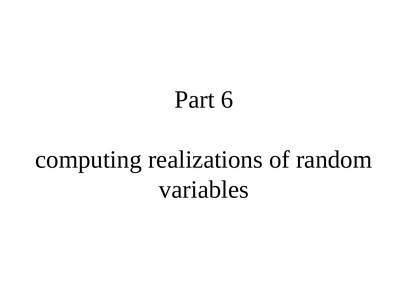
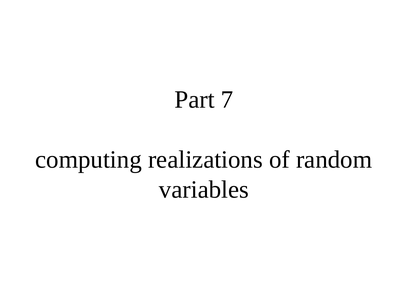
6: 6 -> 7 (227, 100)
